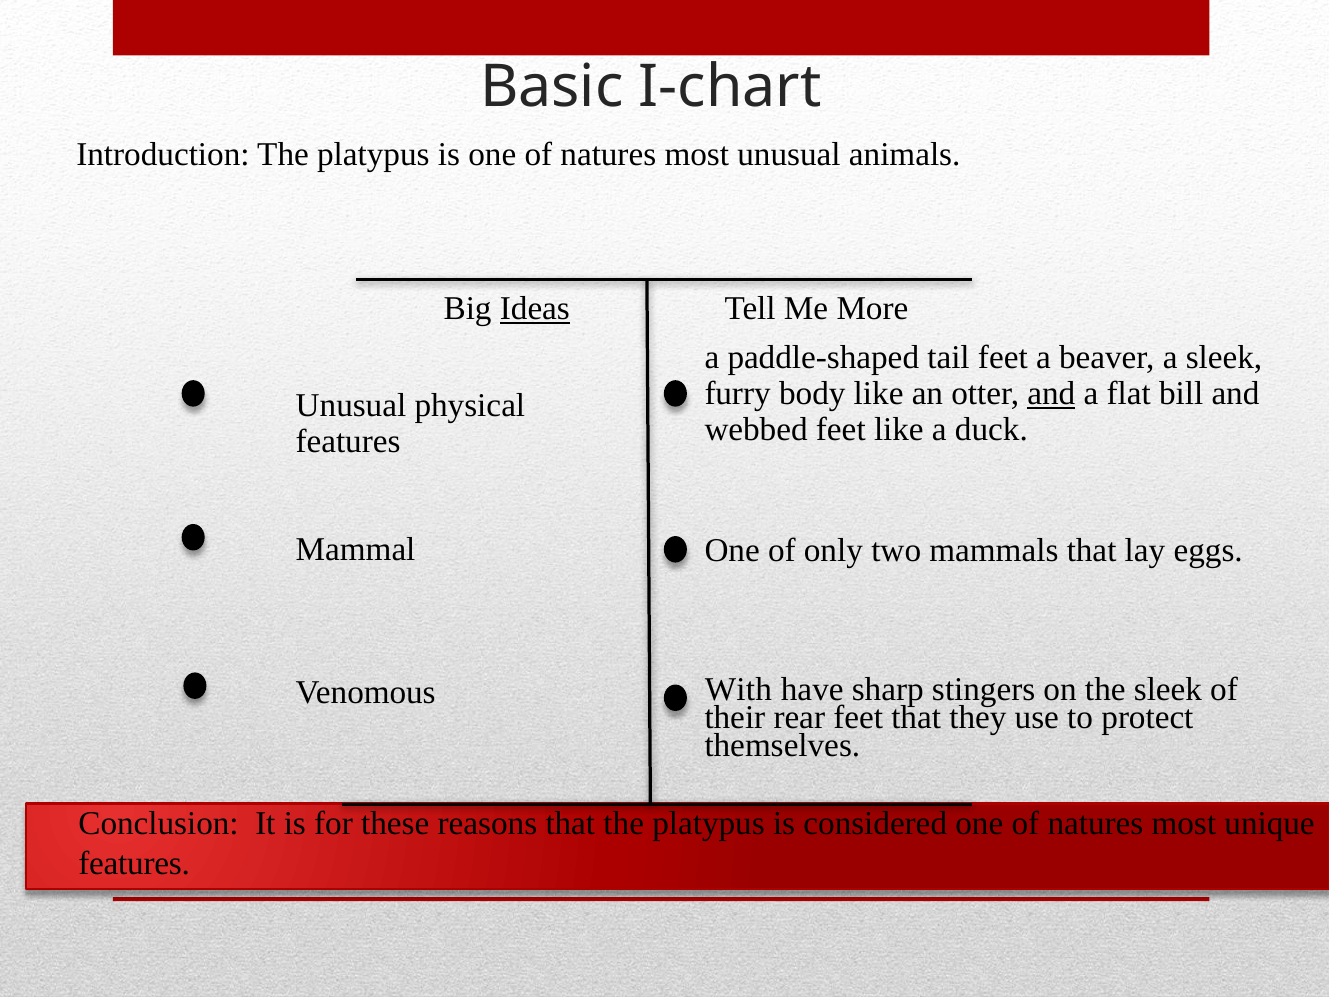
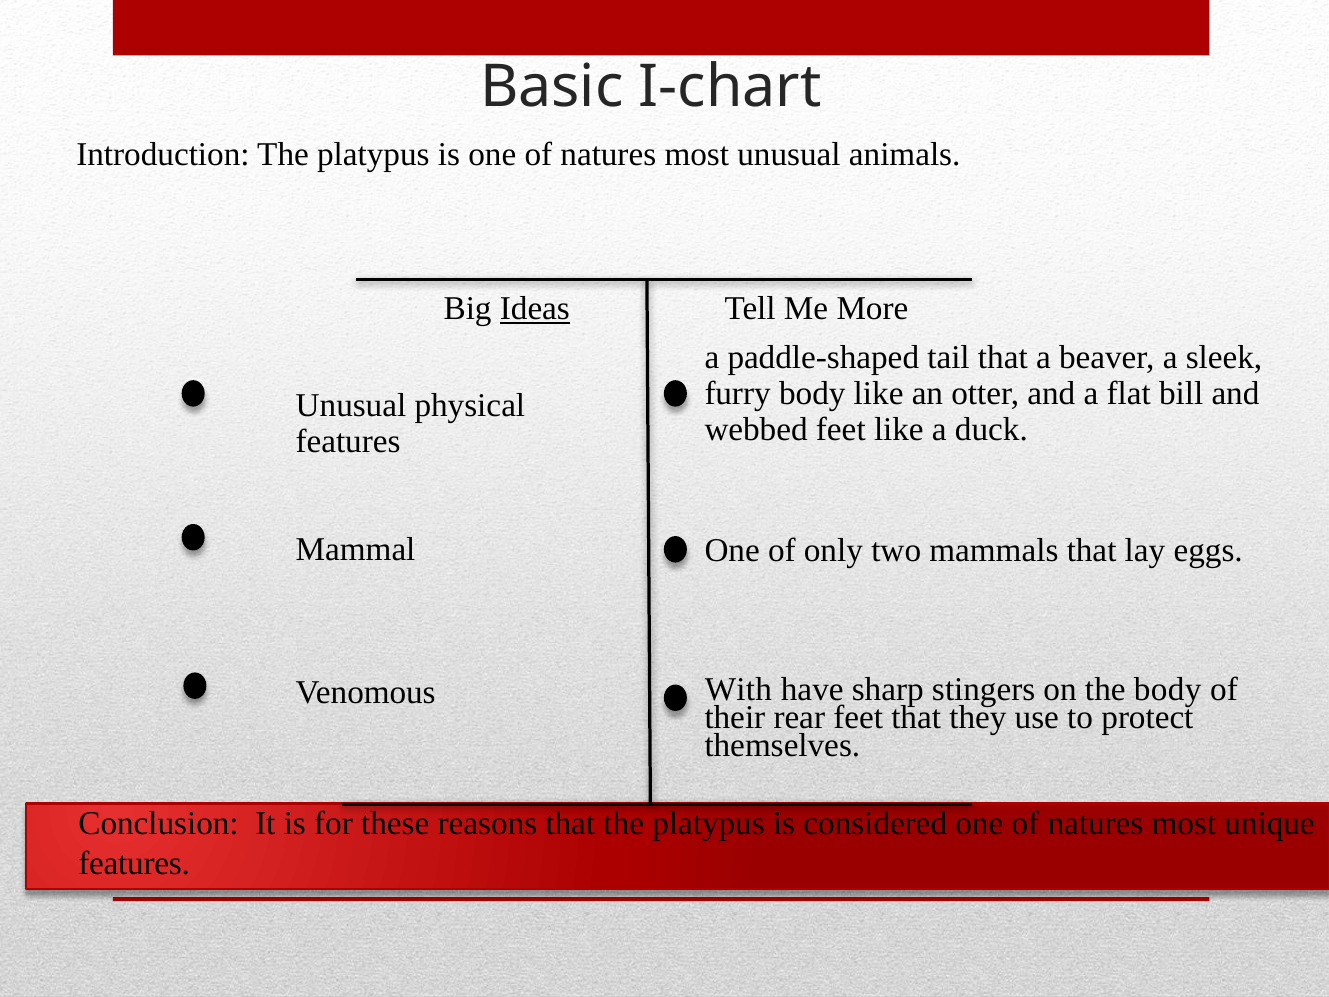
tail feet: feet -> that (1003, 357)
and underline: present -> none (1051, 393)
the sleek: sleek -> body (1168, 690)
